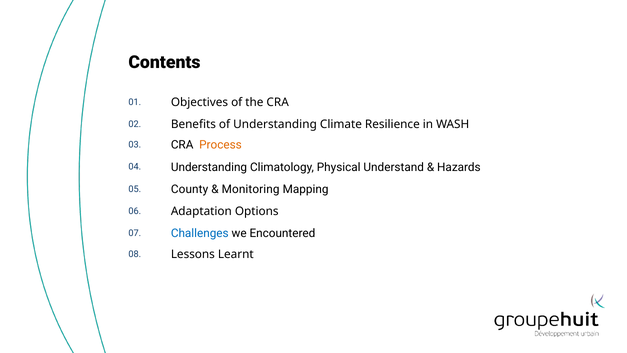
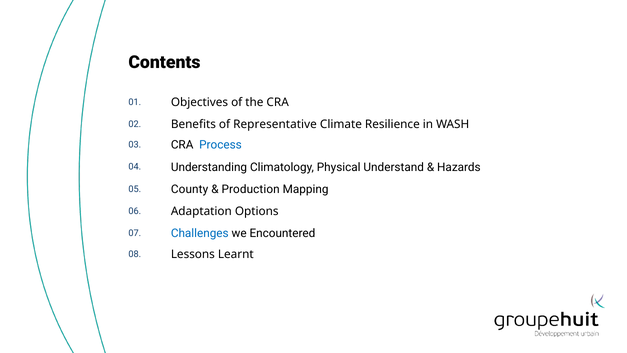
of Understanding: Understanding -> Representative (275, 124)
Process colour: orange -> blue (220, 145)
Monitoring: Monitoring -> Production (251, 189)
